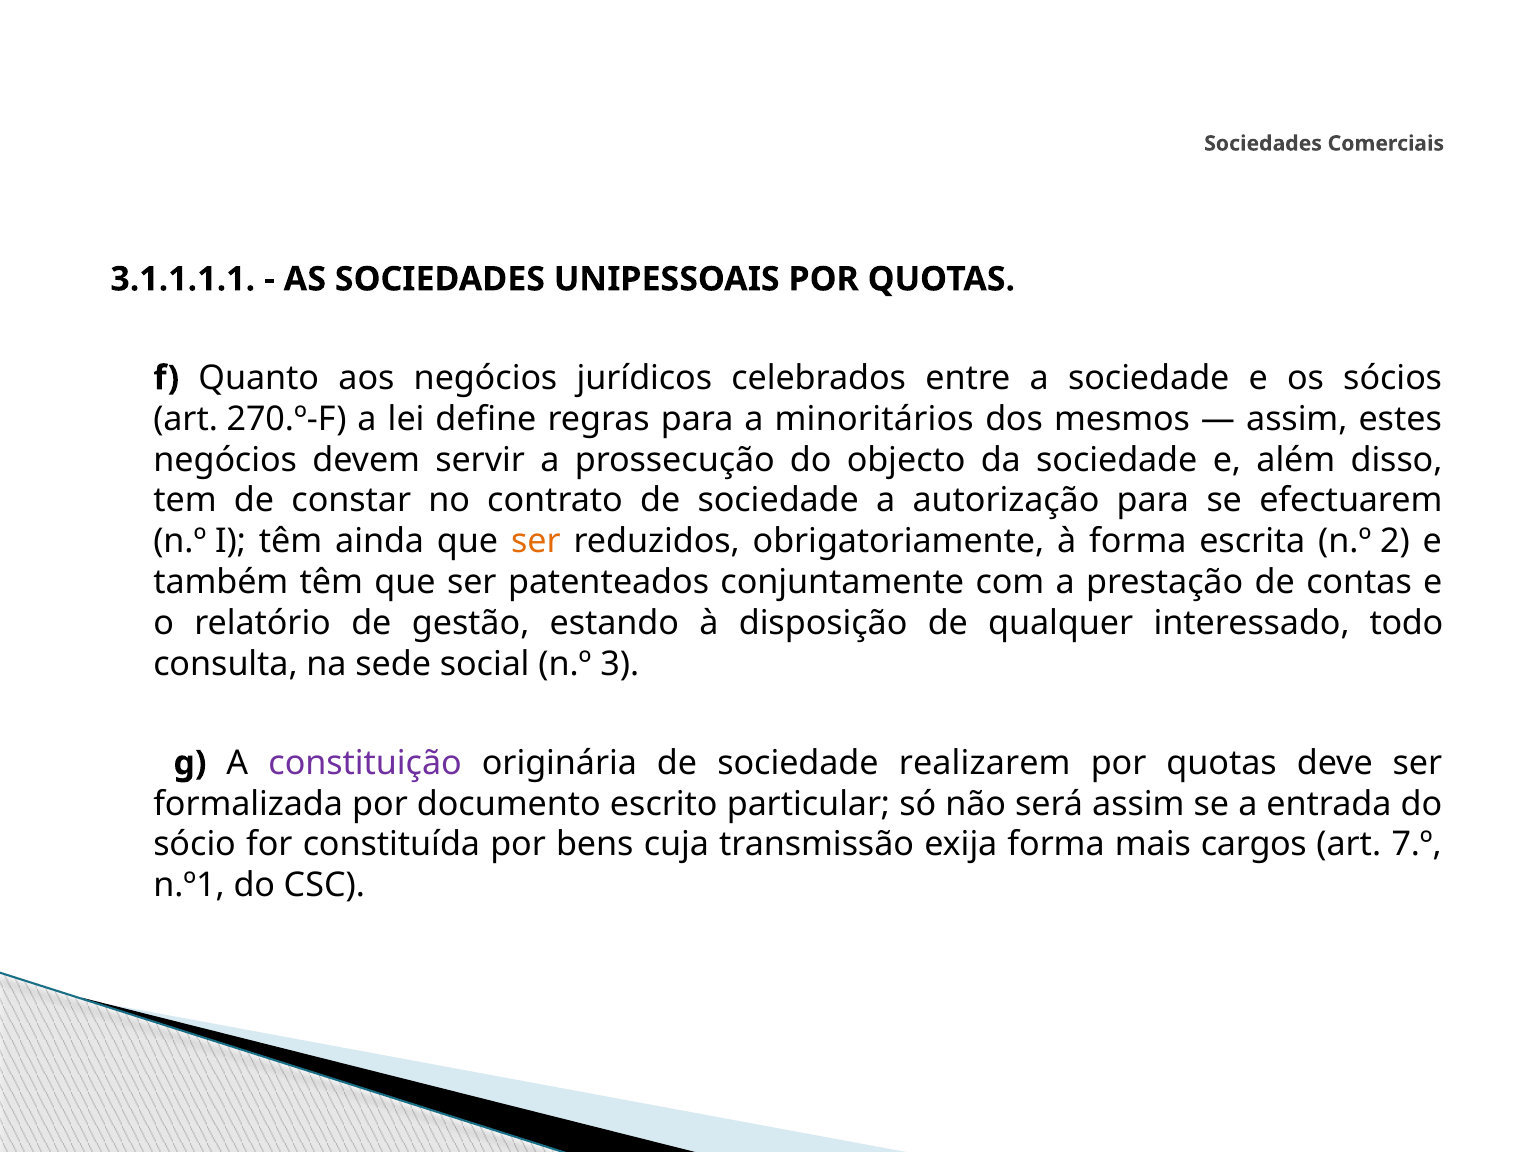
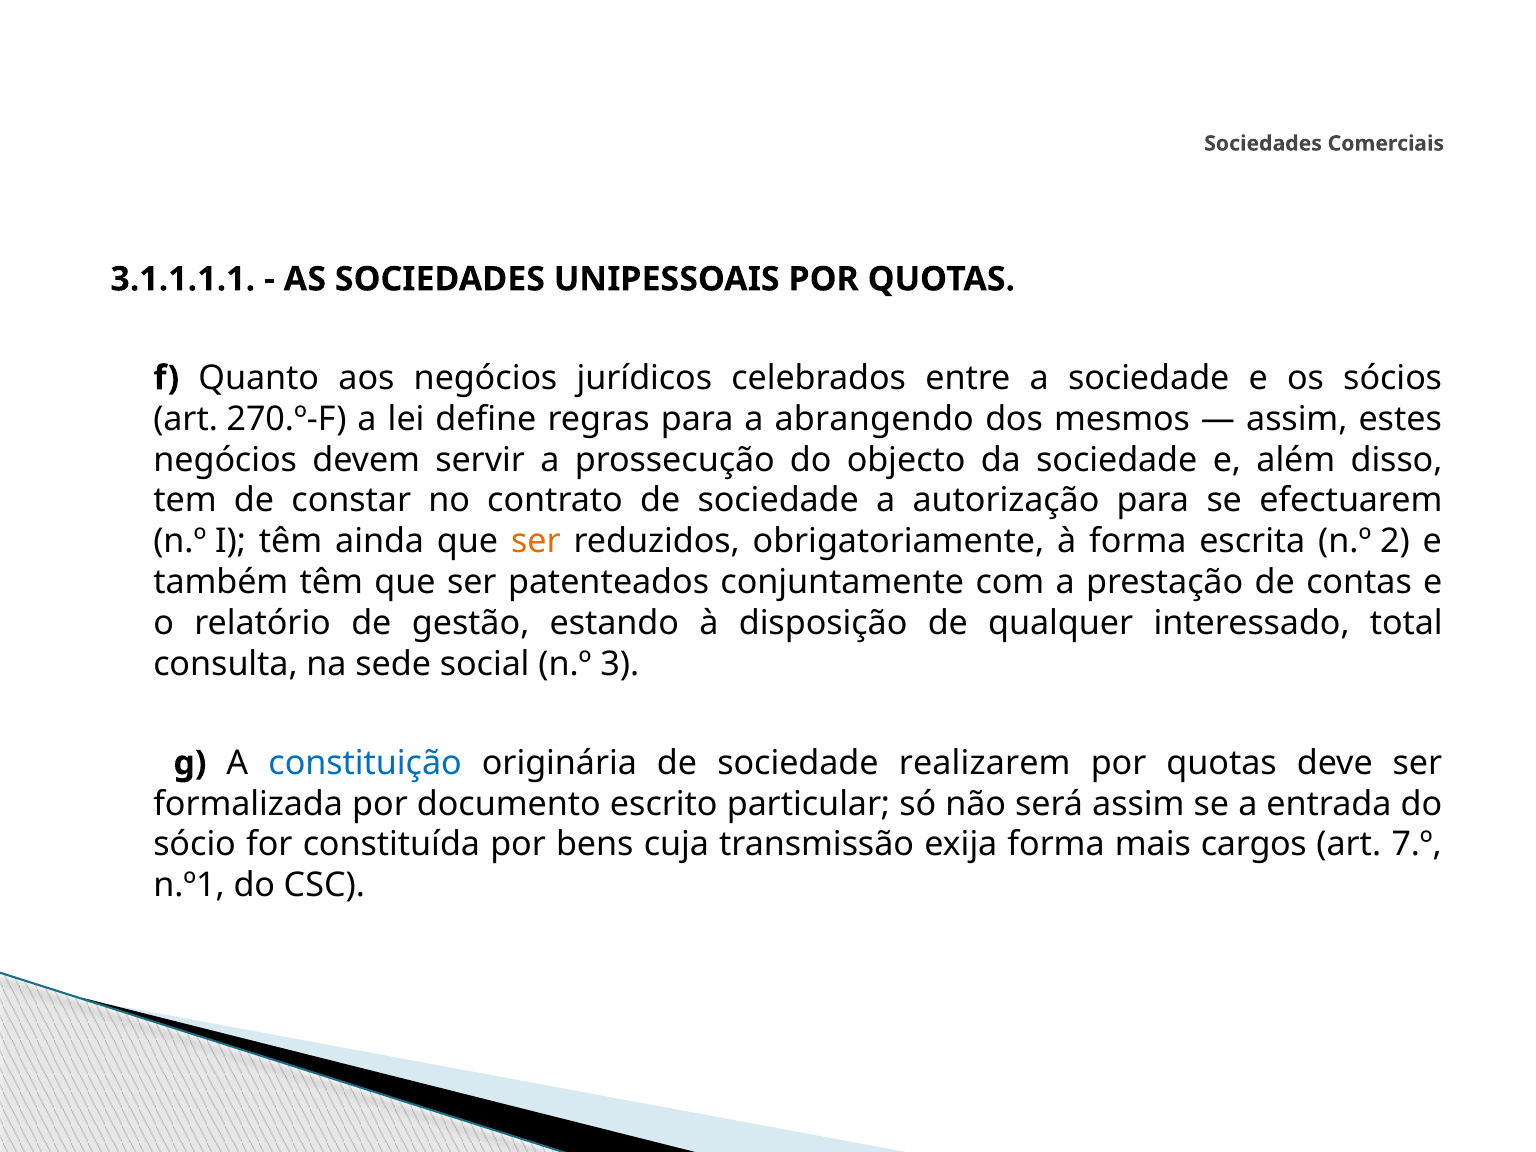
minoritários: minoritários -> abrangendo (874, 419)
todo: todo -> total (1406, 623)
constituição colour: purple -> blue (365, 763)
